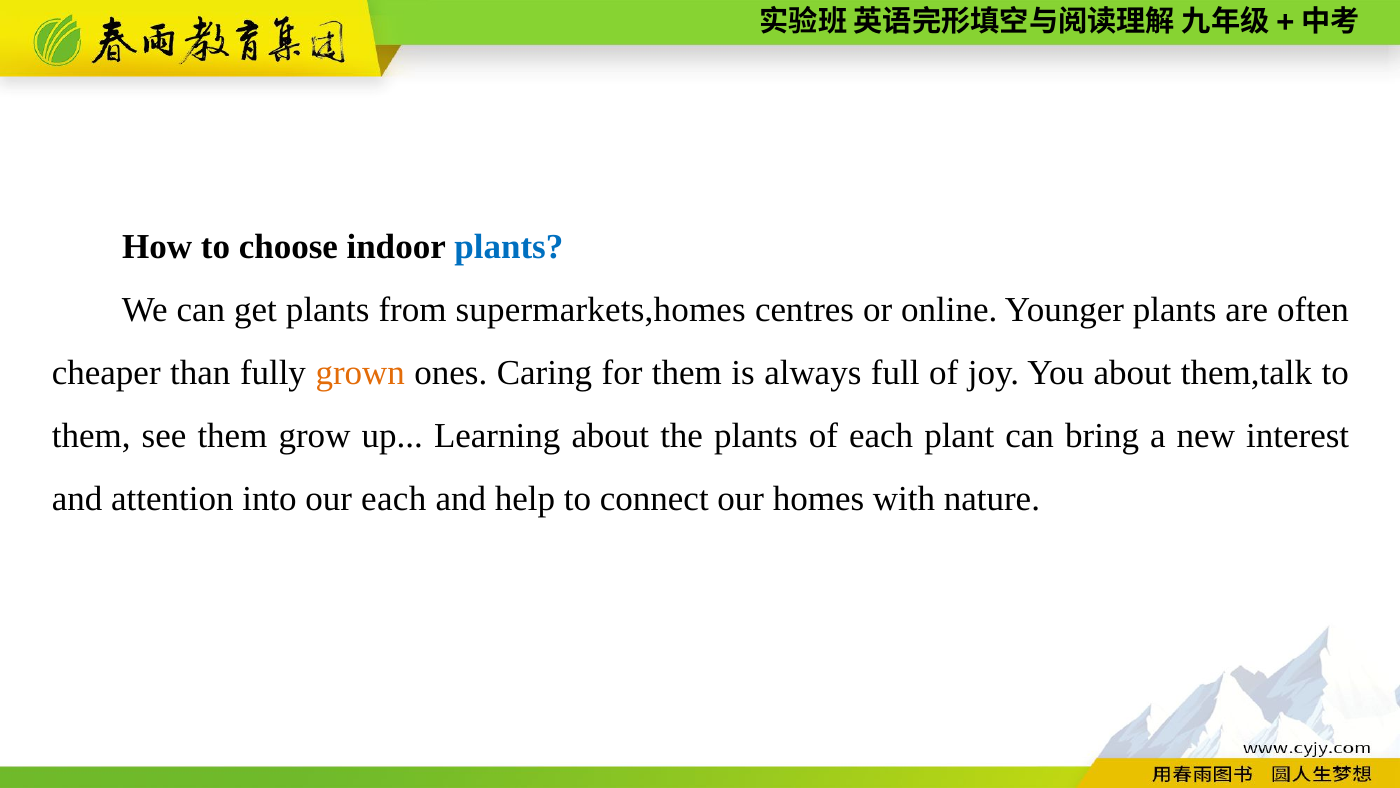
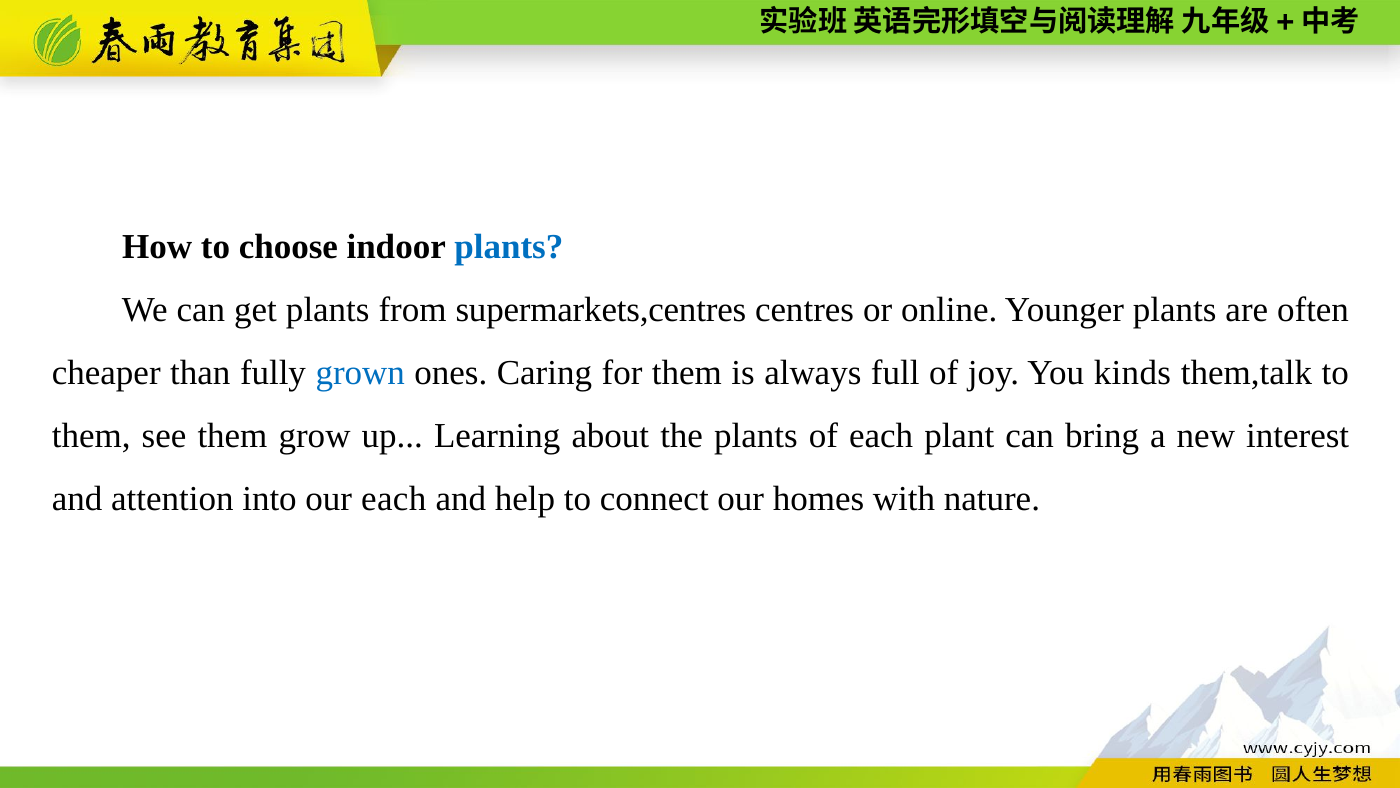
supermarkets,homes: supermarkets,homes -> supermarkets,centres (601, 310)
grown colour: orange -> blue (360, 373)
You about: about -> kinds (1132, 373)
